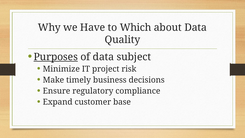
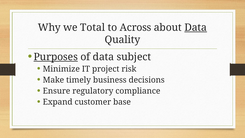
Have: Have -> Total (93, 27)
Which: Which -> Across (136, 27)
Data underline: none -> present (196, 27)
